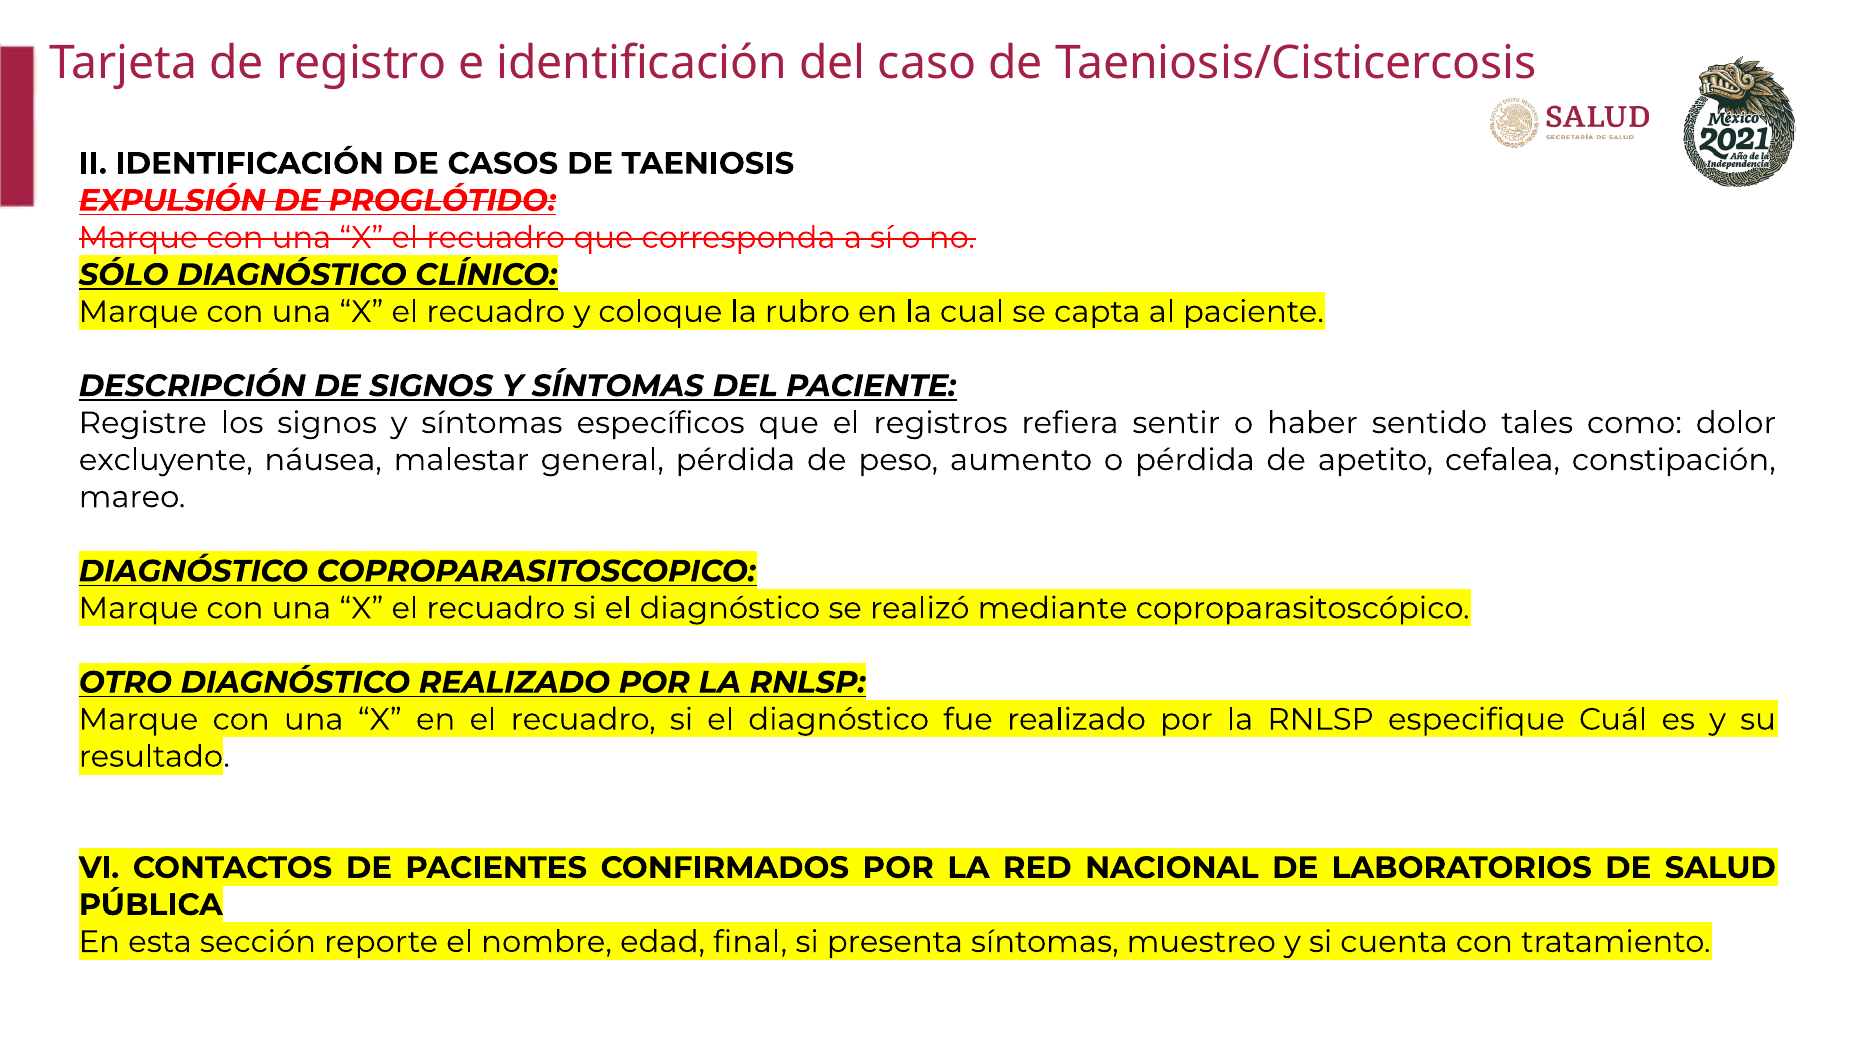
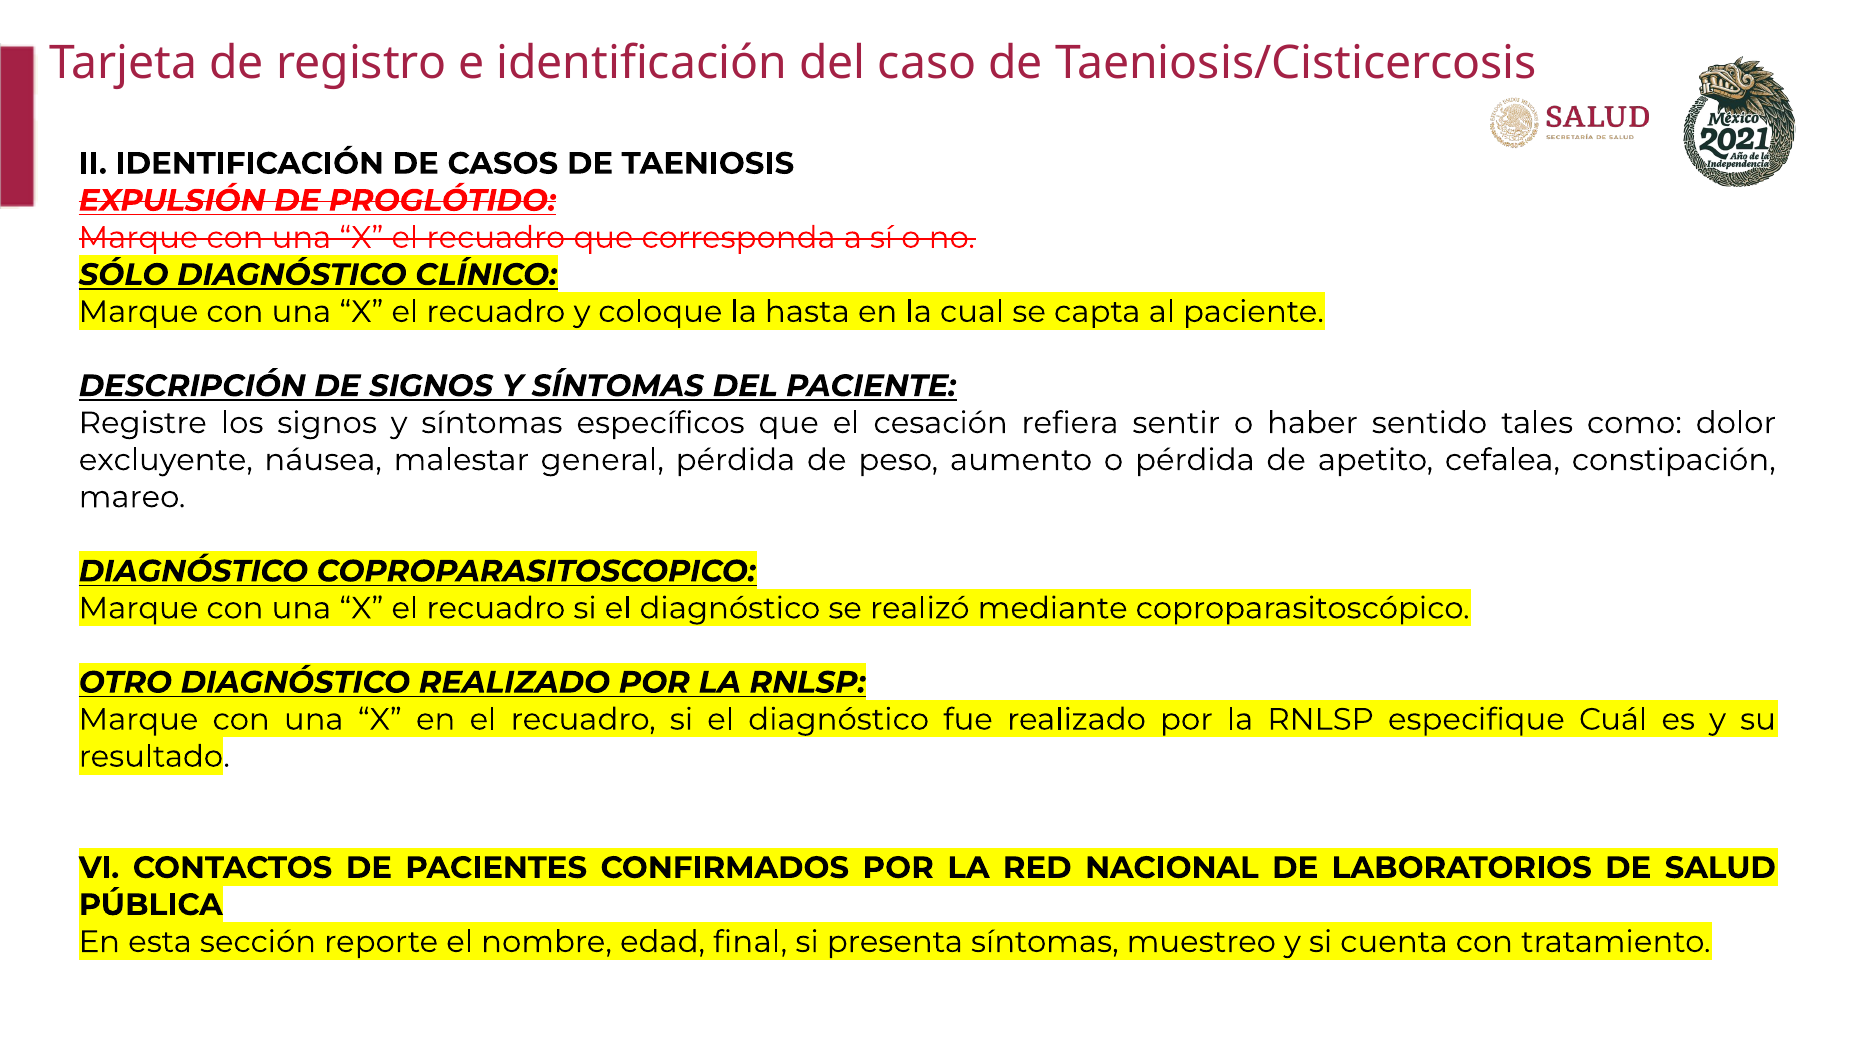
rubro: rubro -> hasta (807, 312)
registros: registros -> cesación (941, 423)
